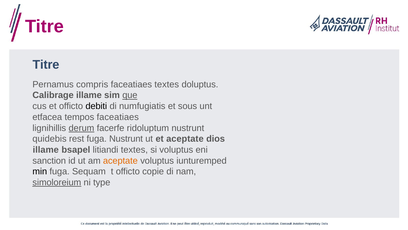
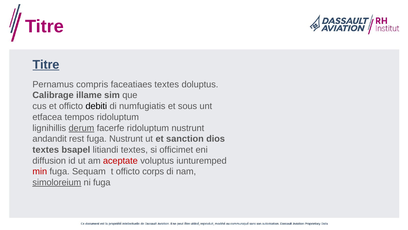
Titre underline: none -> present (46, 65)
que underline: present -> none (130, 95)
tempos faceatiaes: faceatiaes -> ridoluptum (118, 117)
quidebis: quidebis -> andandit (50, 139)
et aceptate: aceptate -> sanction (185, 139)
illame: illame -> textes (46, 149)
si voluptus: voluptus -> officimet (176, 149)
sanction: sanction -> diffusion (49, 160)
aceptate colour: orange -> red (120, 160)
min colour: black -> red (40, 171)
copie: copie -> corps (153, 171)
ni type: type -> fuga (102, 182)
